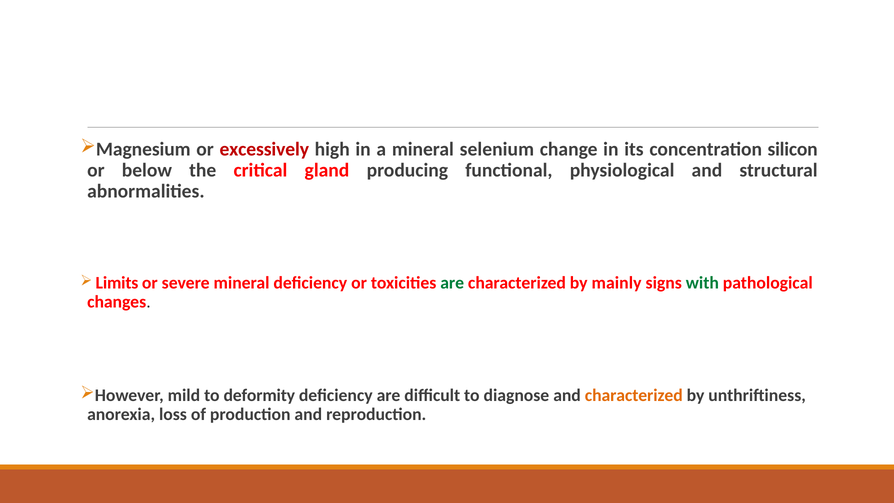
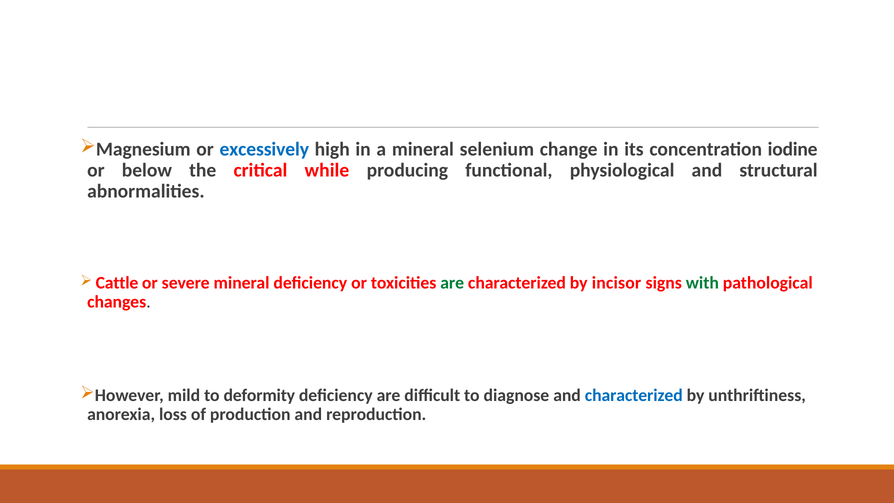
excessively colour: red -> blue (264, 149)
silicon: silicon -> iodine (793, 149)
gland: gland -> while (327, 170)
Limits: Limits -> Cattle (117, 283)
mainly: mainly -> incisor (617, 283)
characterized colour: orange -> blue (634, 395)
